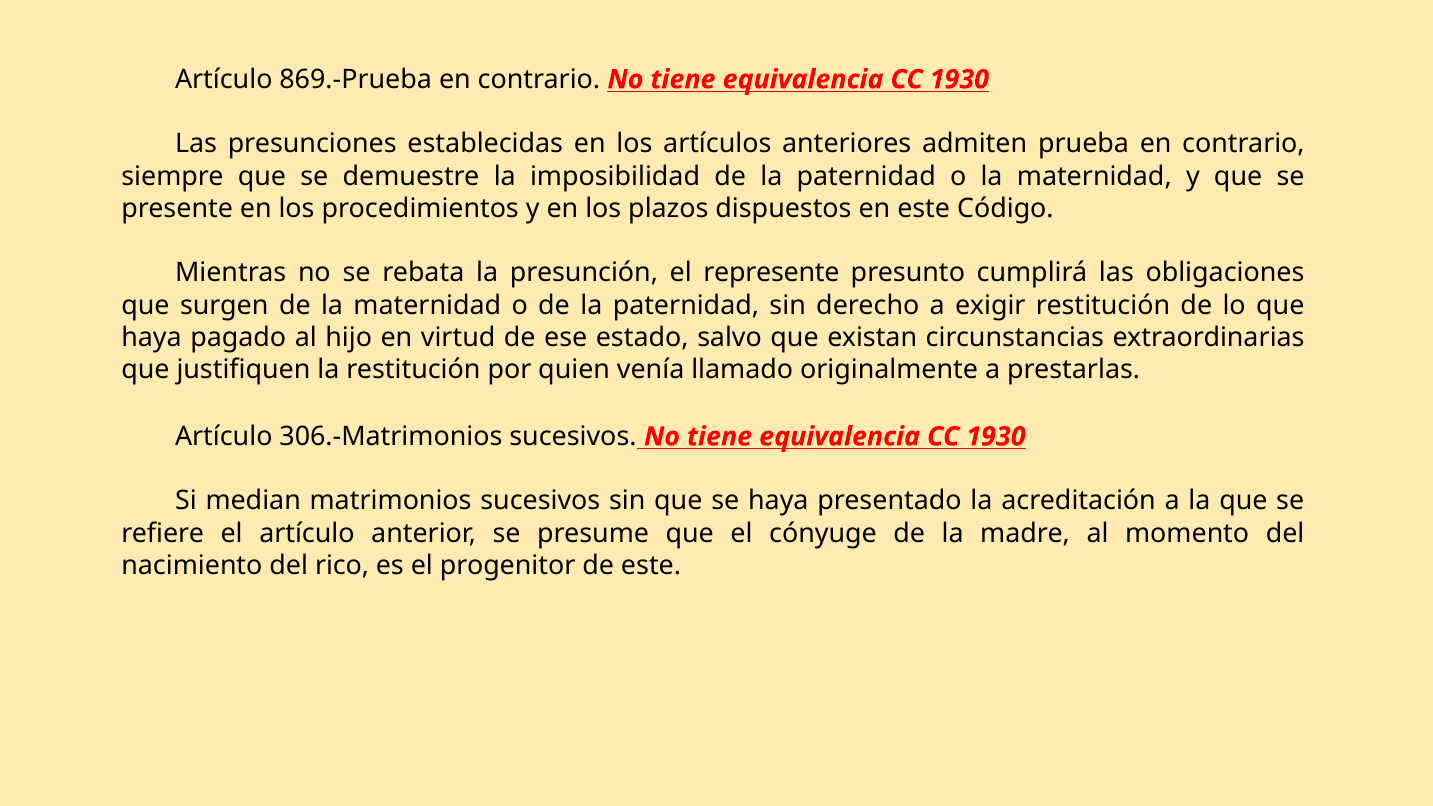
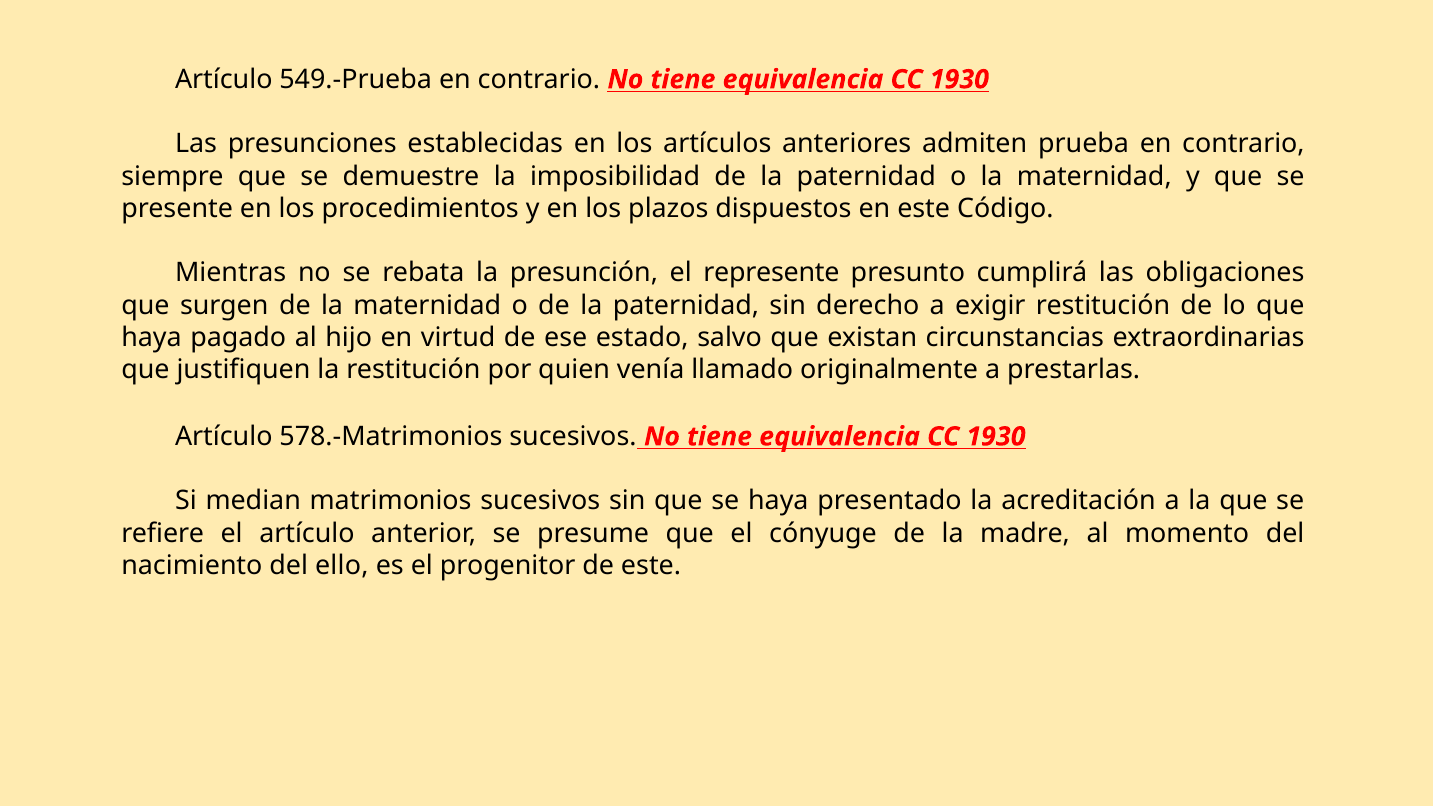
869.-Prueba: 869.-Prueba -> 549.-Prueba (356, 79)
306.-Matrimonios: 306.-Matrimonios -> 578.-Matrimonios (391, 437)
rico: rico -> ello (342, 566)
